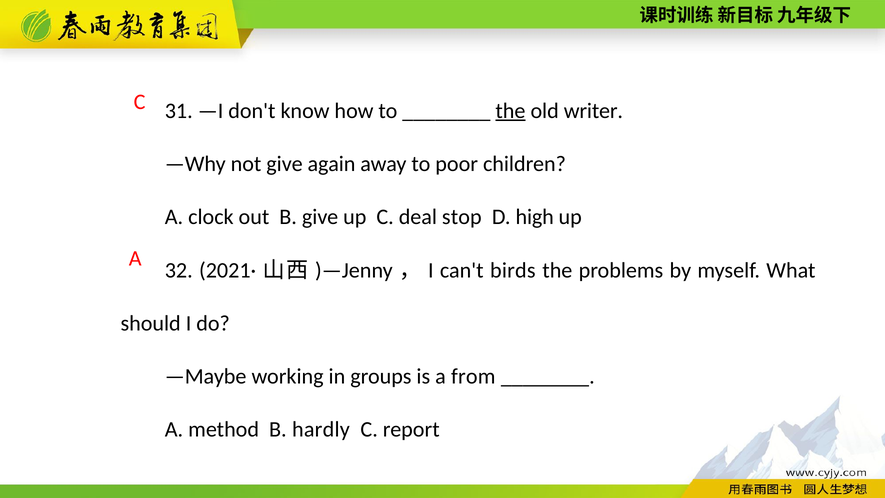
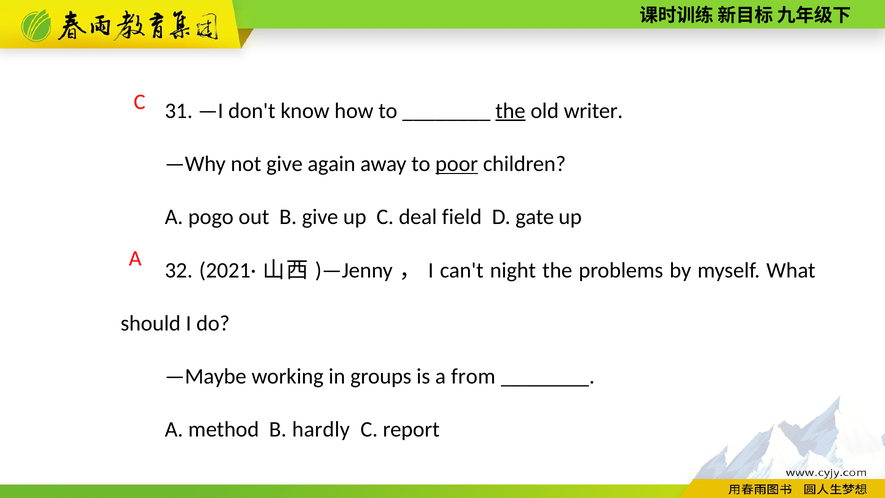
poor underline: none -> present (457, 164)
clock: clock -> pogo (211, 217)
stop: stop -> field (462, 217)
high: high -> gate (535, 217)
birds: birds -> night (513, 270)
